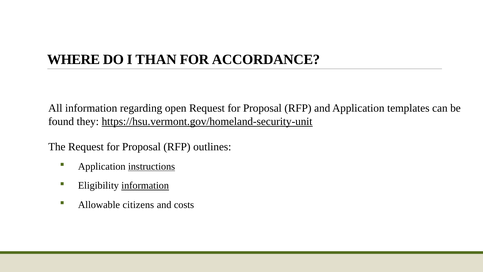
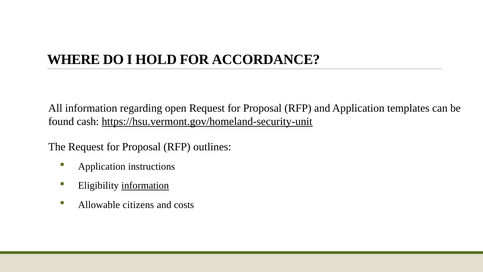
THAN: THAN -> HOLD (156, 59)
they: they -> cash (88, 121)
instructions underline: present -> none (152, 166)
